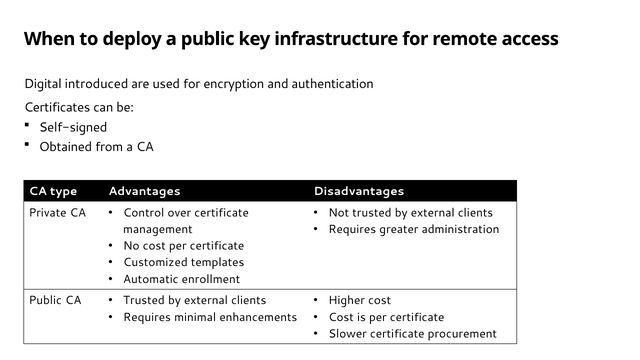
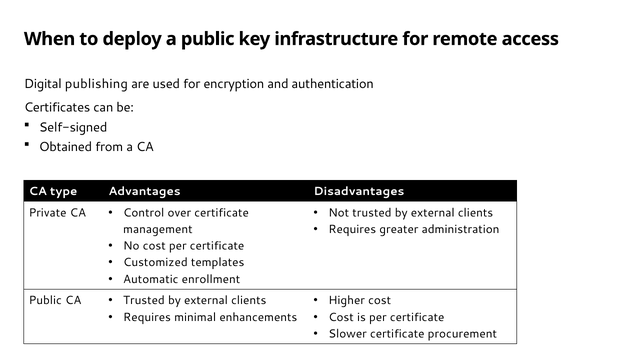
introduced: introduced -> publishing (96, 84)
